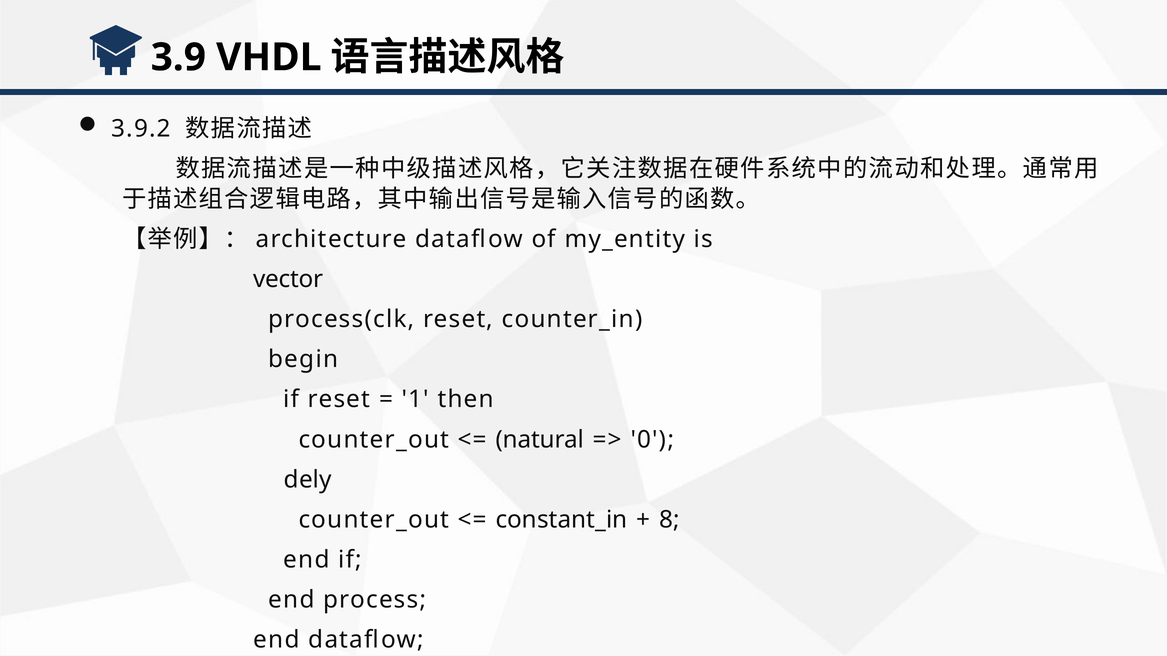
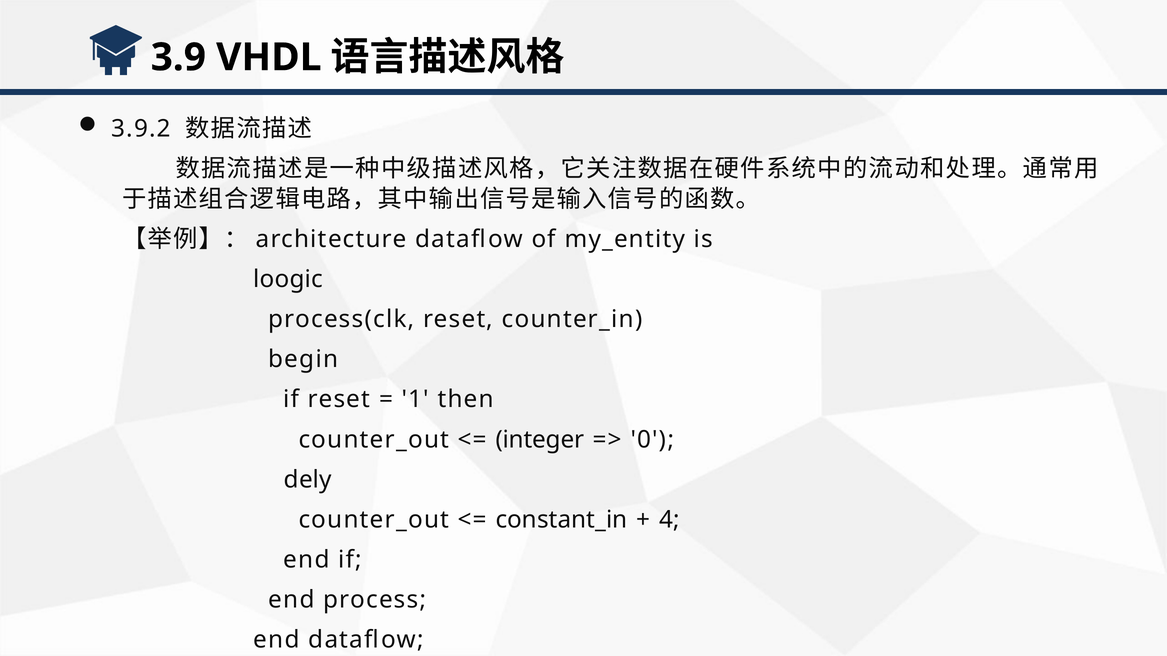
vector: vector -> loogic (288, 279)
natural: natural -> integer (540, 440)
8: 8 -> 4 (670, 520)
